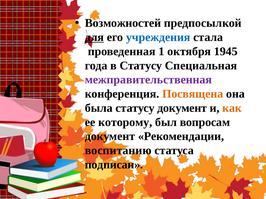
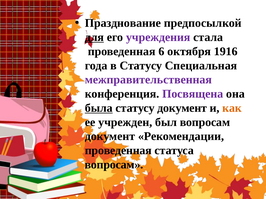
Возможностей: Возможностей -> Празднование (123, 23)
учреждения colour: blue -> purple (158, 37)
1: 1 -> 6 (161, 51)
1945: 1945 -> 1916 (226, 51)
Посвящена colour: orange -> purple (193, 94)
была underline: none -> present (99, 108)
которому: которому -> учрежден (125, 122)
воспитанию: воспитанию -> проведенная (118, 151)
подписан: подписан -> вопросам (114, 165)
